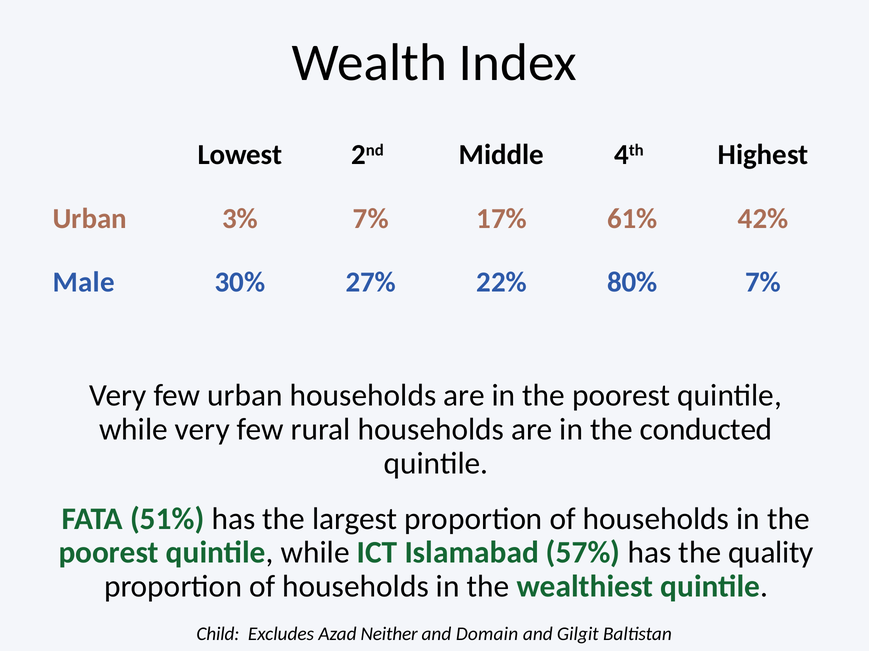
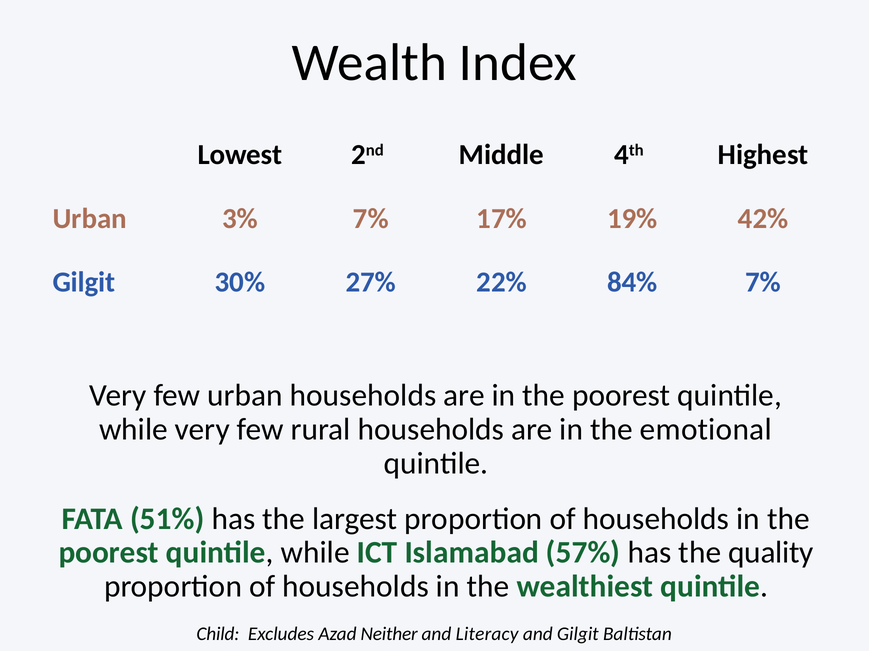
61%: 61% -> 19% (632, 219)
Male: Male -> Gilgit (84, 283)
80%: 80% -> 84% (632, 283)
conducted: conducted -> emotional (706, 430)
Domain: Domain -> Literacy (487, 635)
